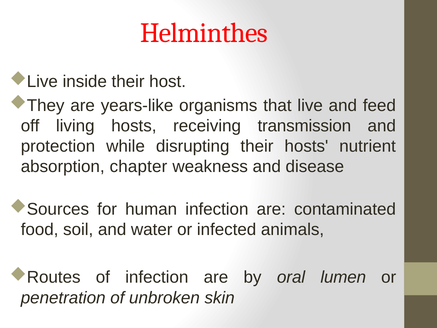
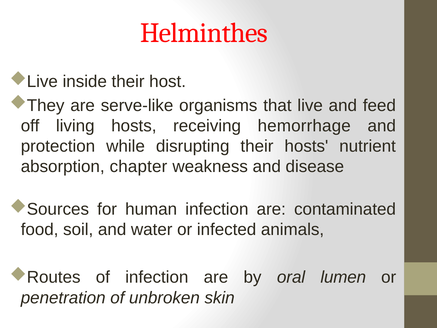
years-like: years-like -> serve-like (137, 105)
transmission: transmission -> hemorrhage (304, 126)
